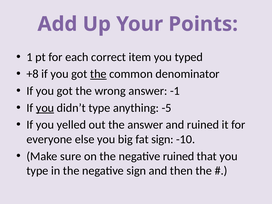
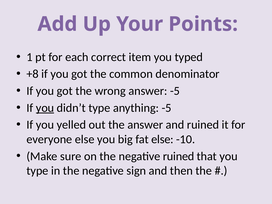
the underline: present -> none (98, 74)
answer -1: -1 -> -5 (175, 91)
fat sign: sign -> else (162, 139)
